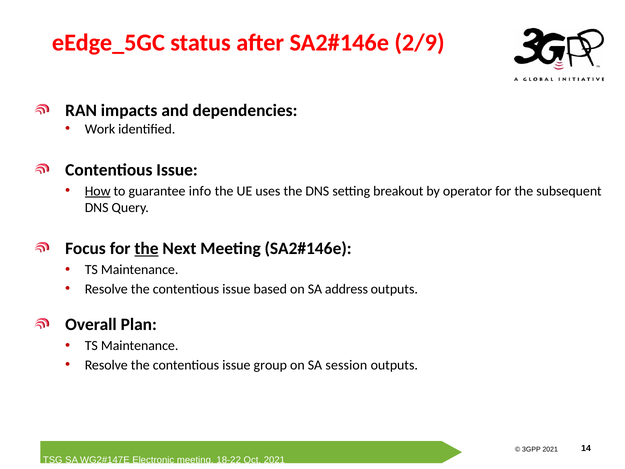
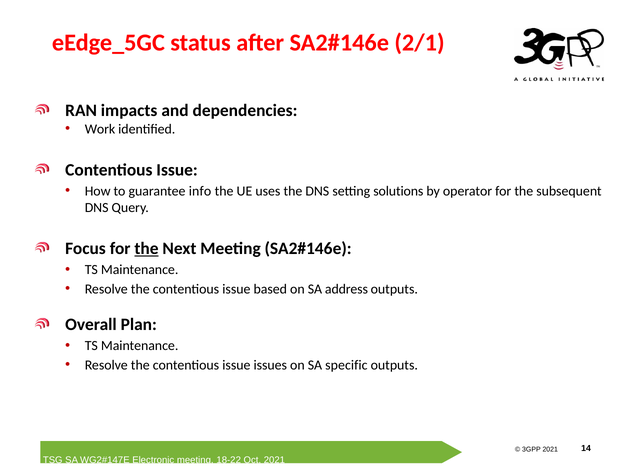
2/9: 2/9 -> 2/1 (420, 43)
How underline: present -> none (98, 191)
breakout: breakout -> solutions (398, 191)
group: group -> issues (270, 365)
session: session -> specific (346, 365)
